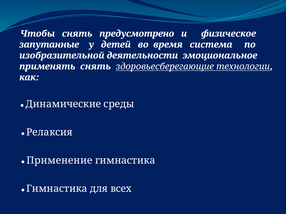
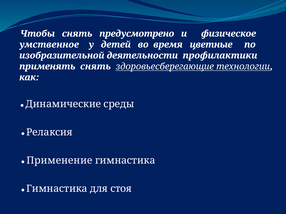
запутанные: запутанные -> умственное (49, 45)
система: система -> цветные (211, 45)
эмоциональное: эмоциональное -> профилактики (220, 56)
всех: всех -> стоя (121, 189)
